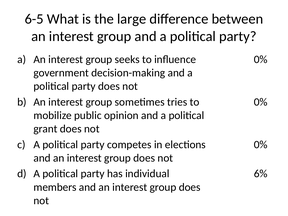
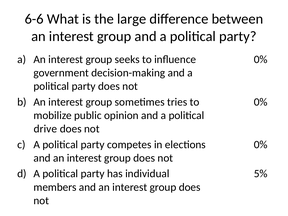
6-5: 6-5 -> 6-6 (34, 19)
grant: grant -> drive (45, 129)
6%: 6% -> 5% (261, 174)
